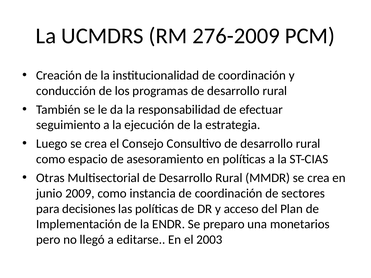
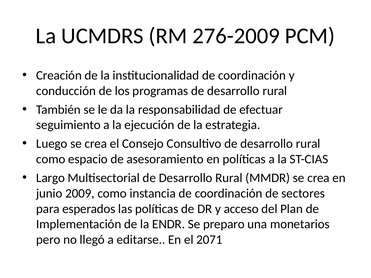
Otras: Otras -> Largo (50, 178)
decisiones: decisiones -> esperados (89, 209)
2003: 2003 -> 2071 (209, 240)
